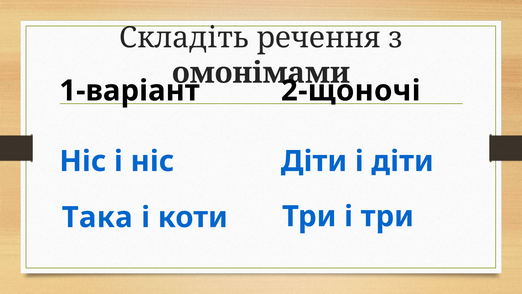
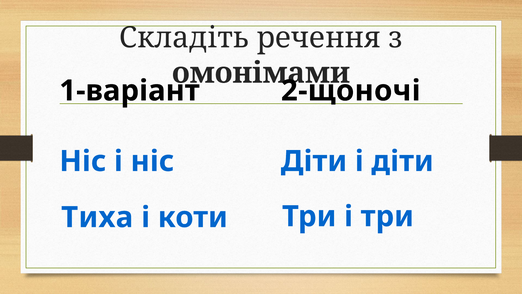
Така: Така -> Тиха (97, 217)
